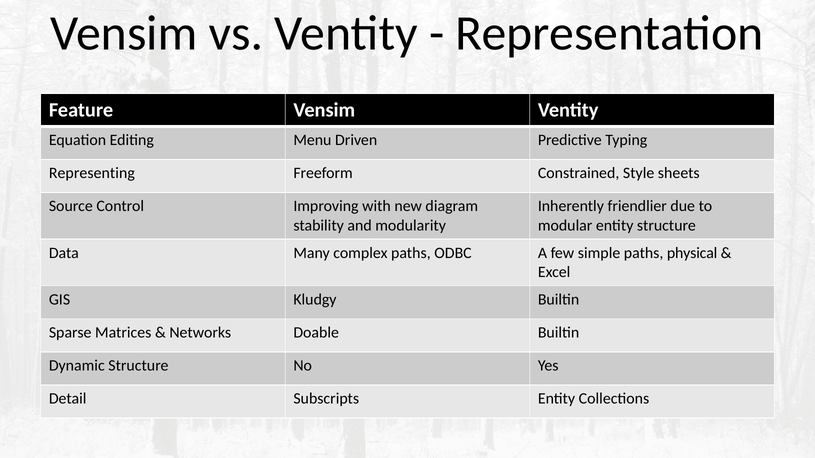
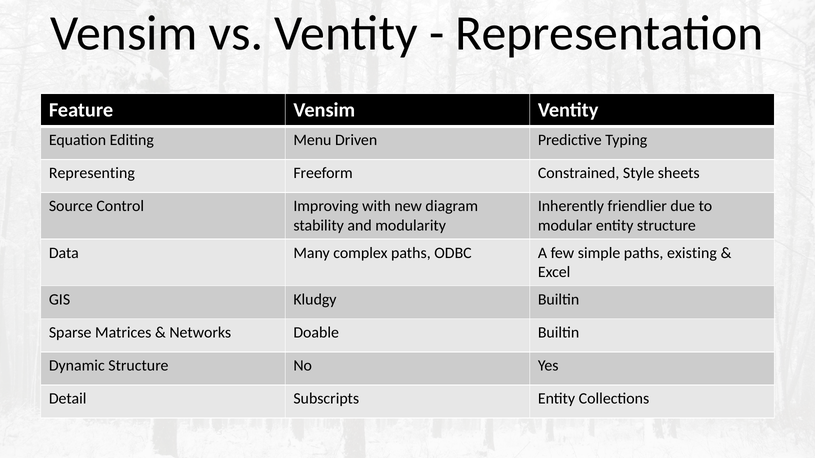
physical: physical -> existing (692, 253)
